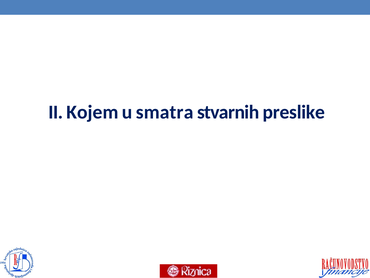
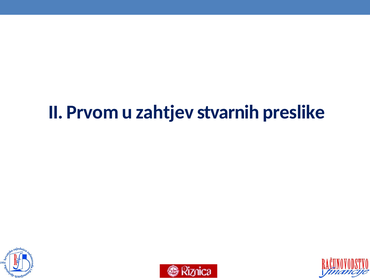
Kojem: Kojem -> Prvom (93, 112)
smatra: smatra -> zahtjev (165, 112)
